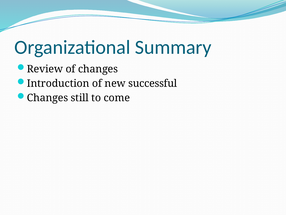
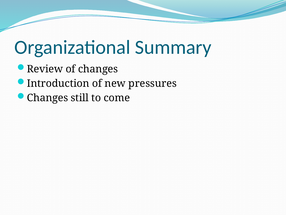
successful: successful -> pressures (153, 83)
